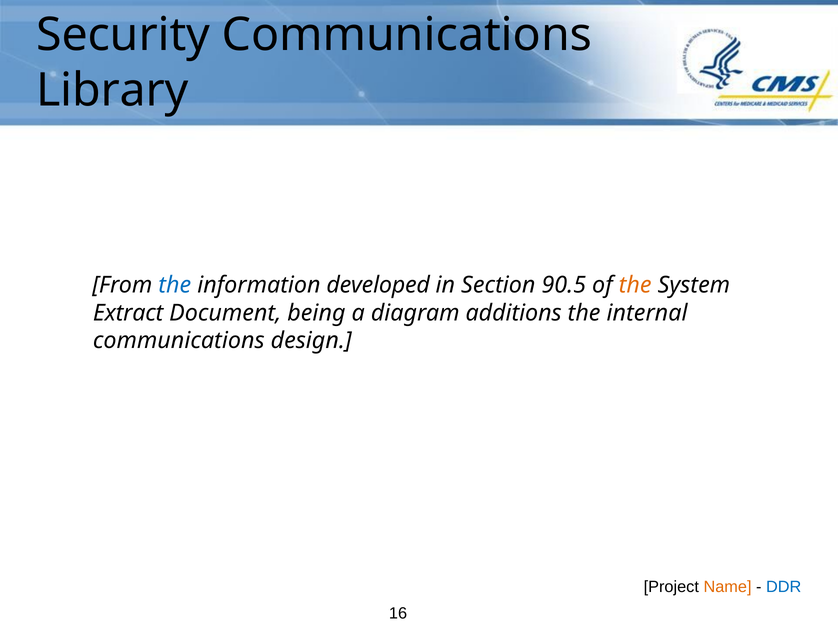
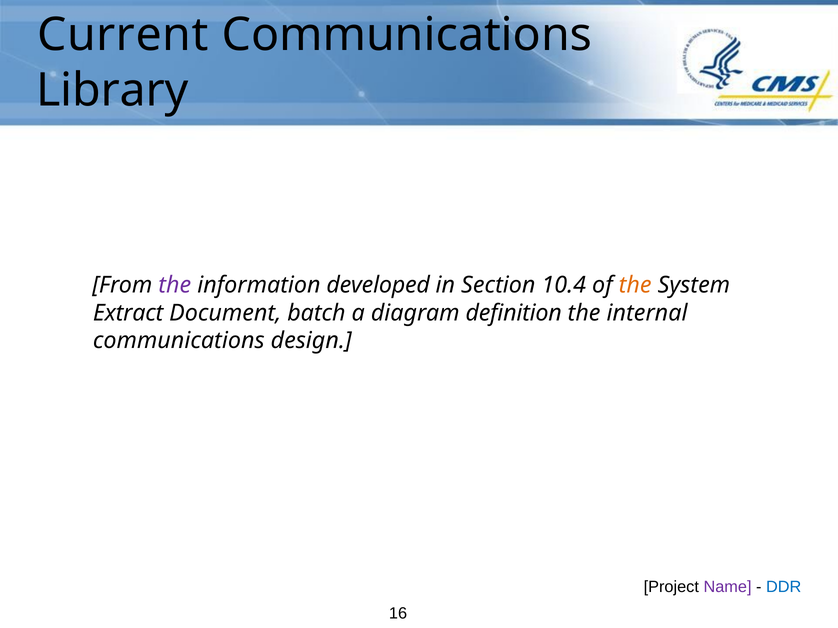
Security: Security -> Current (123, 35)
the colour: blue -> purple (175, 285)
90.5: 90.5 -> 10.4 (564, 285)
being: being -> batch (316, 313)
additions: additions -> definition (514, 313)
Name colour: orange -> purple (728, 587)
